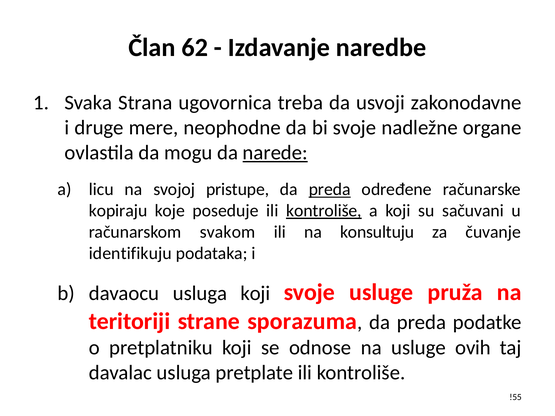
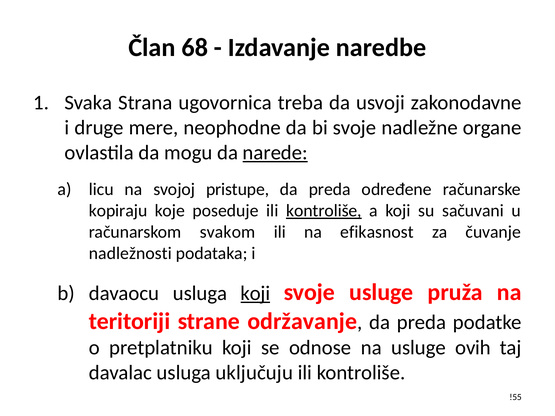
62: 62 -> 68 (195, 48)
preda underline: present -> none (330, 190)
konsultuju: konsultuju -> efikasnost (377, 232)
identifikuju: identifikuju -> nadležnosti (130, 253)
koji underline: none -> present (255, 294)
sporazuma: sporazuma -> održavanje (302, 321)
pretplate: pretplate -> uključuju (254, 373)
